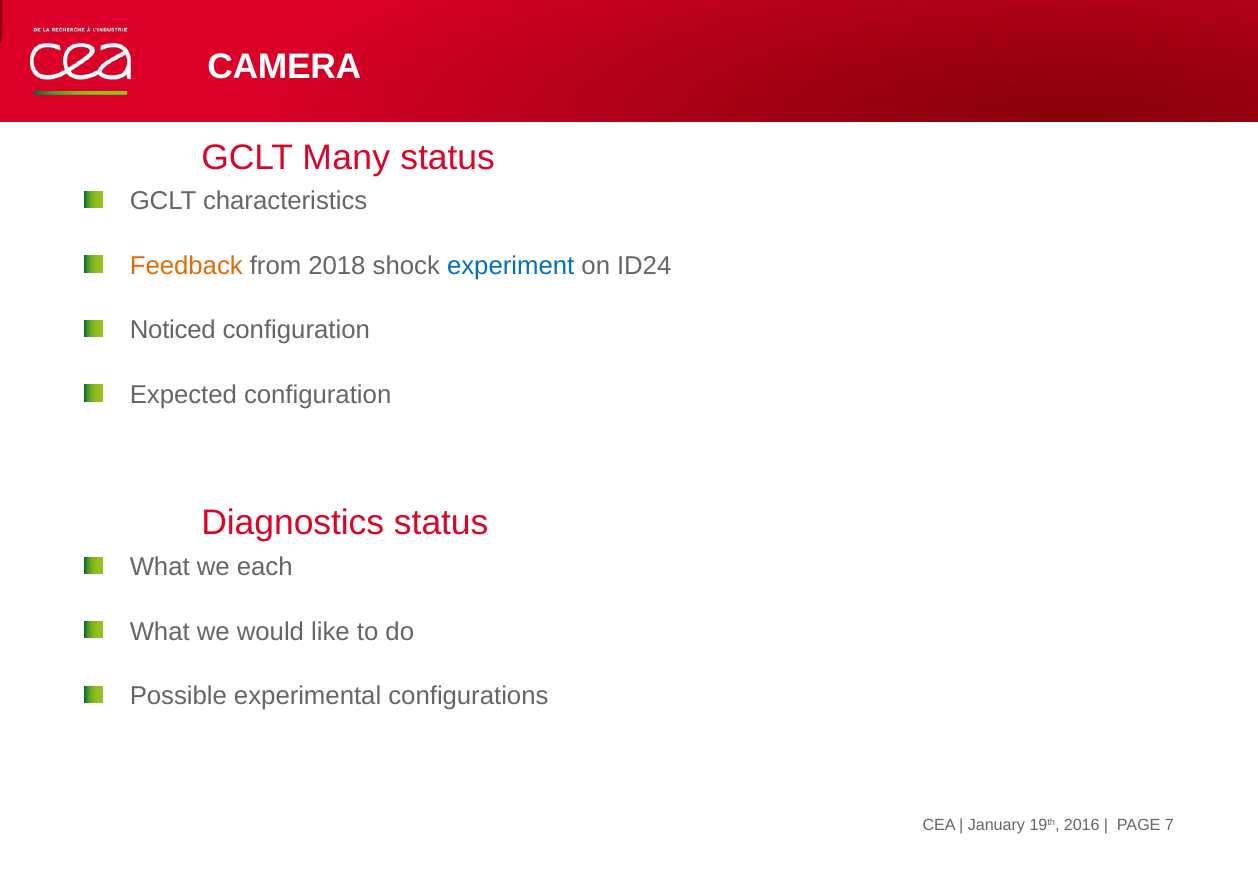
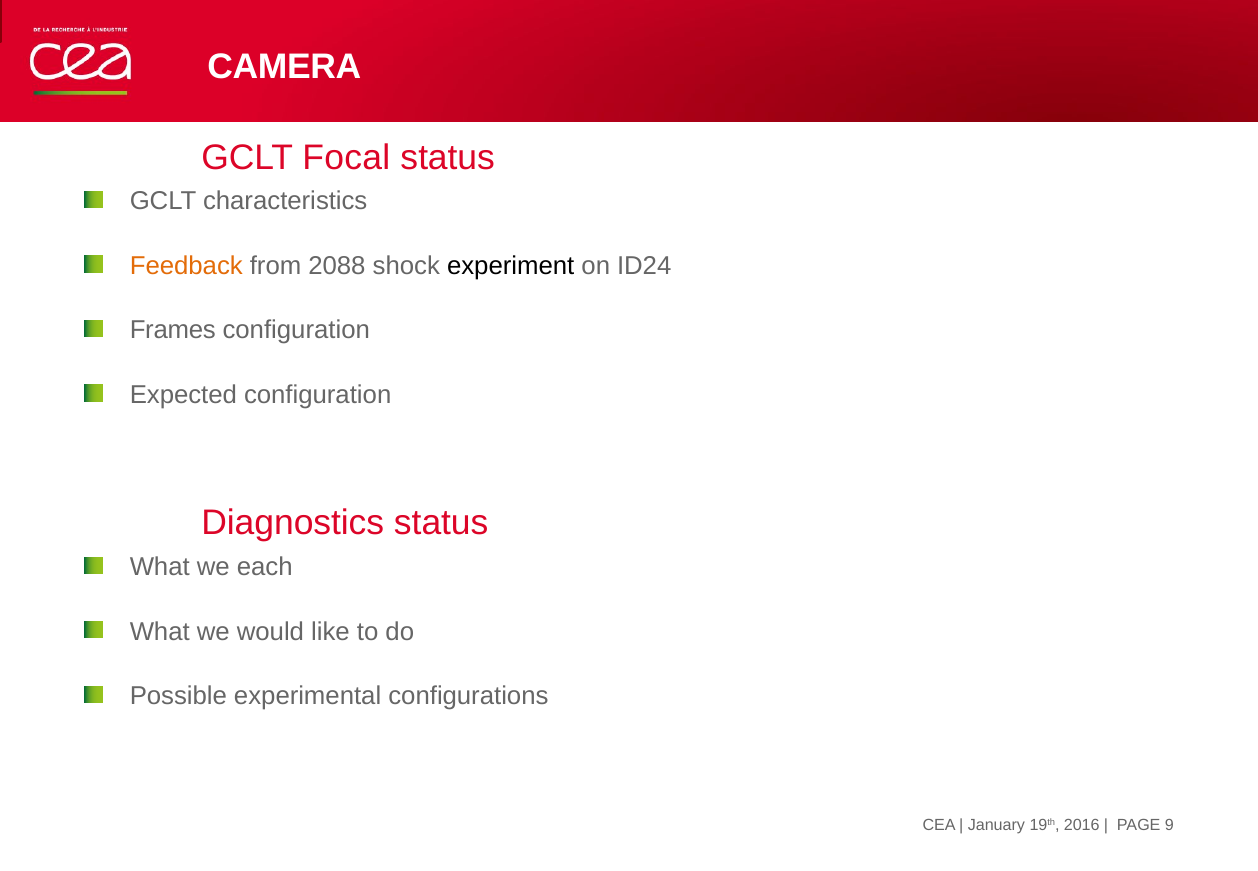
Many: Many -> Focal (346, 157)
2018: 2018 -> 2088 (337, 266)
experiment colour: blue -> black (511, 266)
Noticed: Noticed -> Frames (173, 330)
7: 7 -> 9 (1169, 825)
